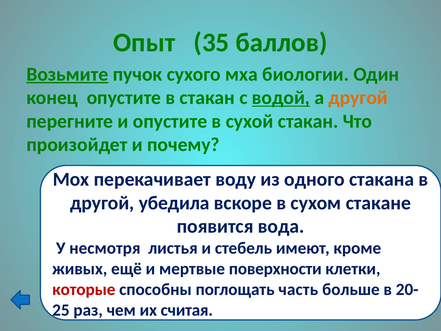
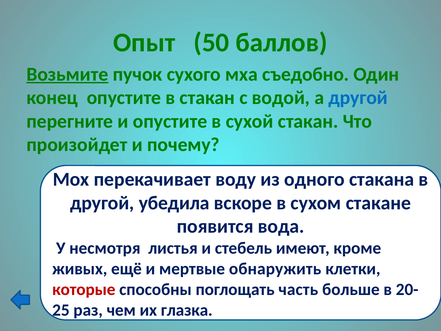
35: 35 -> 50 (211, 43)
биологии: биологии -> съедобно (306, 74)
водой underline: present -> none (281, 98)
другой colour: orange -> blue (358, 98)
поверхности: поверхности -> обнаружить (275, 269)
считая: считая -> глазка (187, 310)
